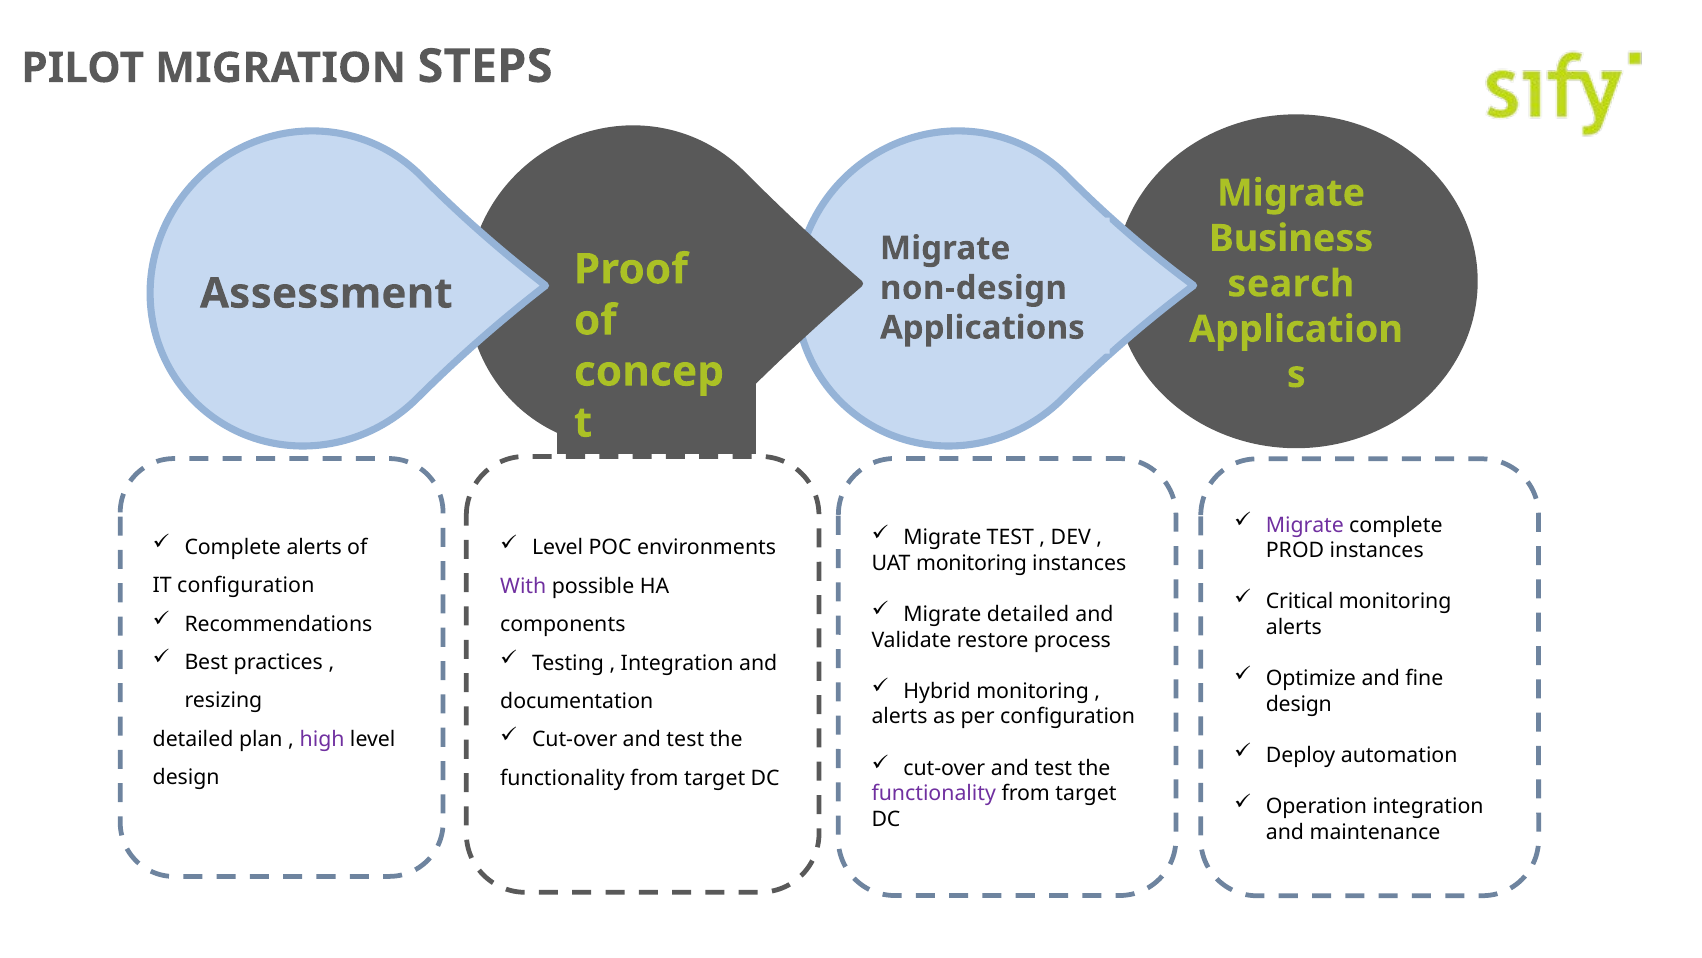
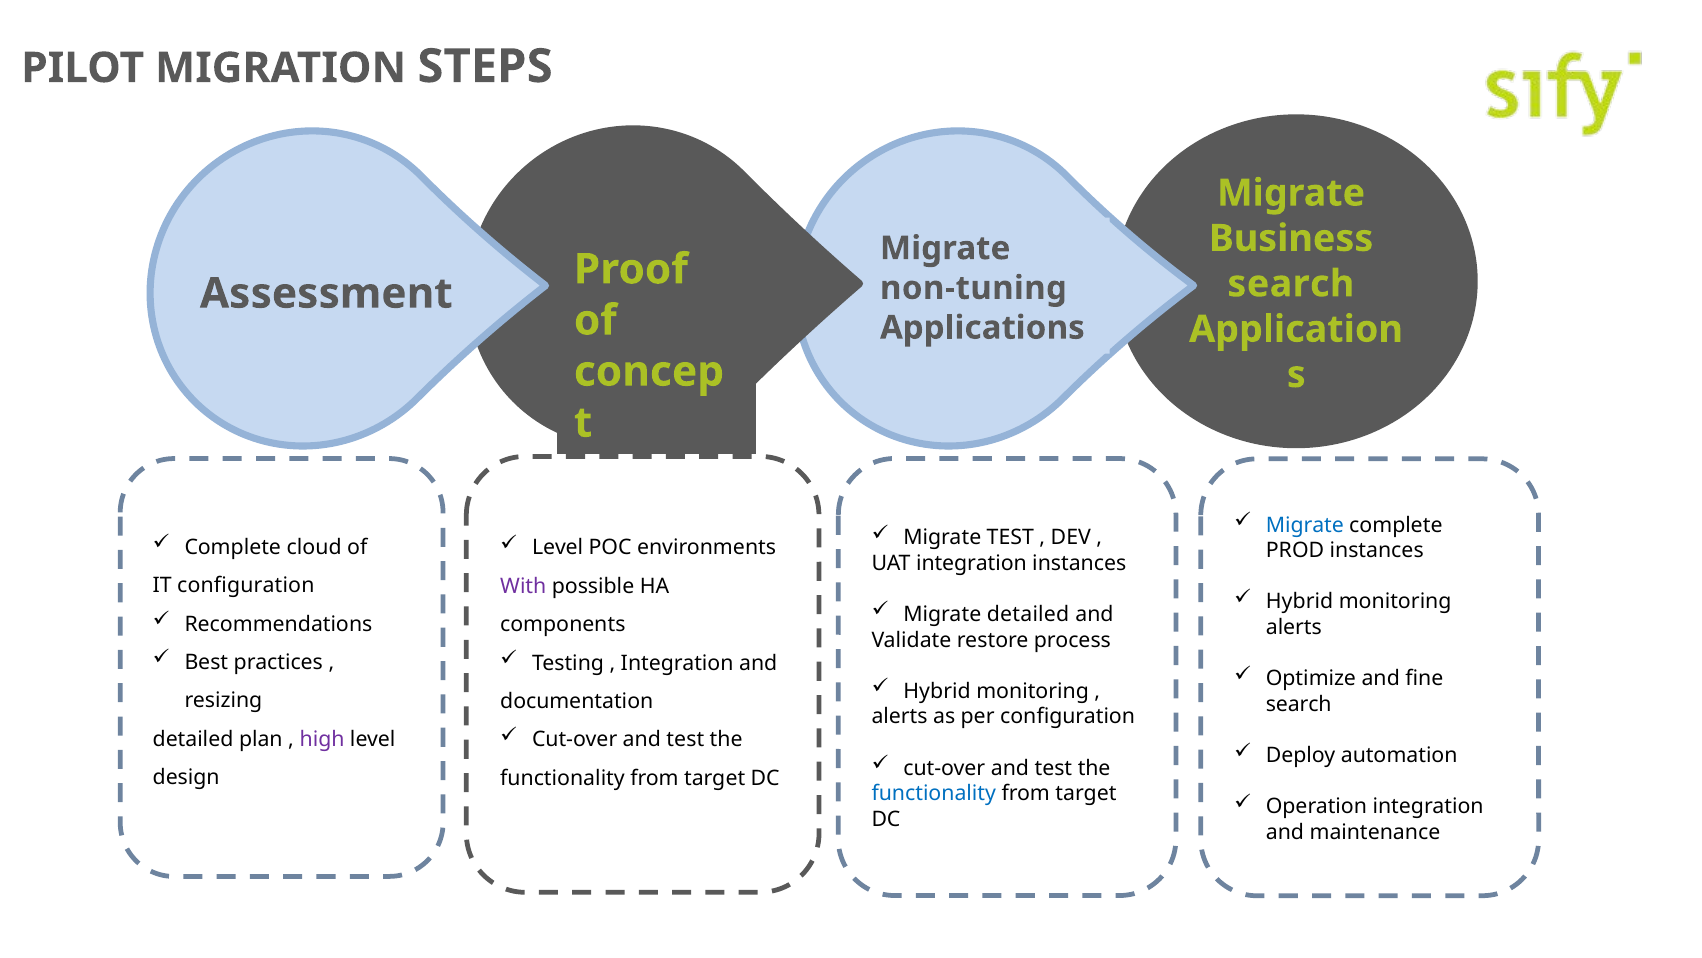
non-design: non-design -> non-tuning (973, 288)
Migrate colour: purple -> blue (1305, 525)
Complete alerts: alerts -> cloud (314, 547)
UAT monitoring: monitoring -> integration (971, 563)
Critical: Critical -> Hybrid (1300, 602)
design: design -> search (1299, 704)
functionality colour: purple -> blue (934, 793)
